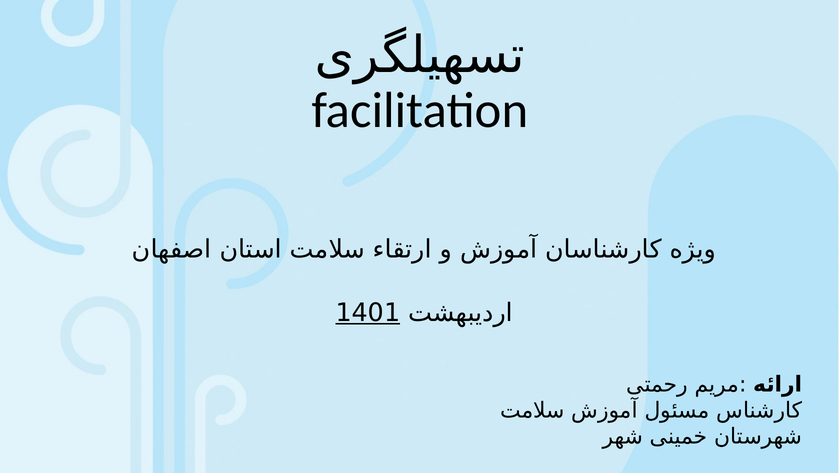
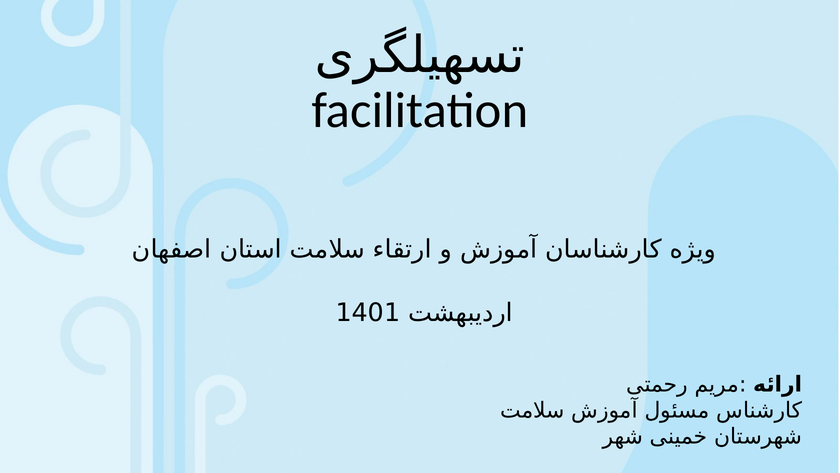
1401 underline: present -> none (368, 312)
